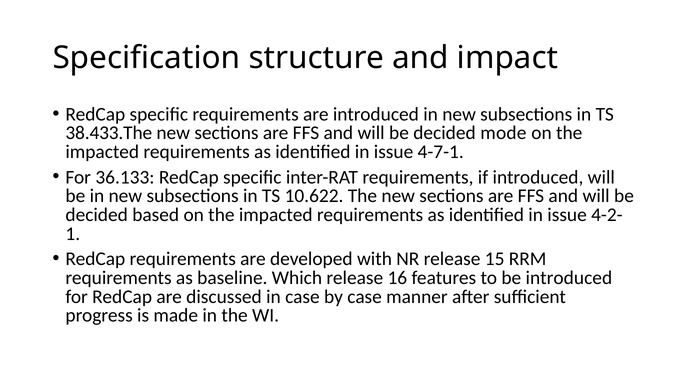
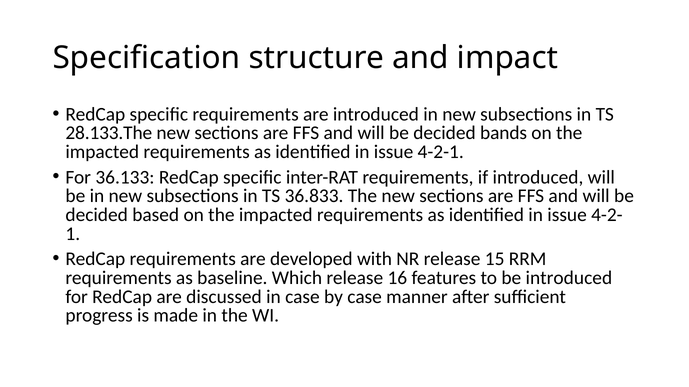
38.433.The: 38.433.The -> 28.133.The (109, 133)
mode: mode -> bands (504, 133)
4-7-1: 4-7-1 -> 4-2-1 (441, 152)
10.622: 10.622 -> 36.833 (314, 196)
